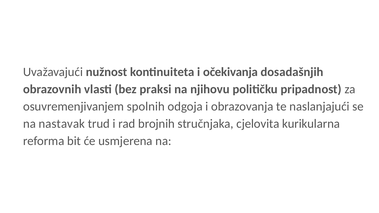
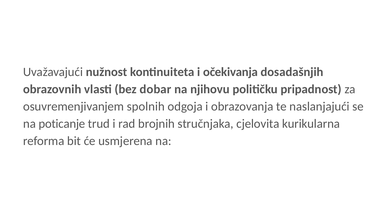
praksi: praksi -> dobar (155, 89)
nastavak: nastavak -> poticanje (62, 124)
